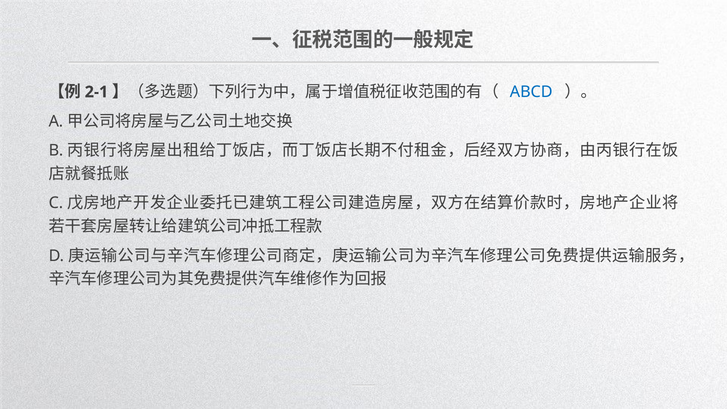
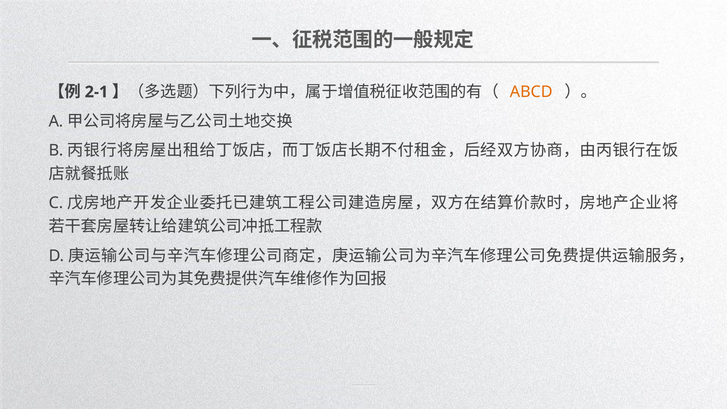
ABCD colour: blue -> orange (531, 92)
